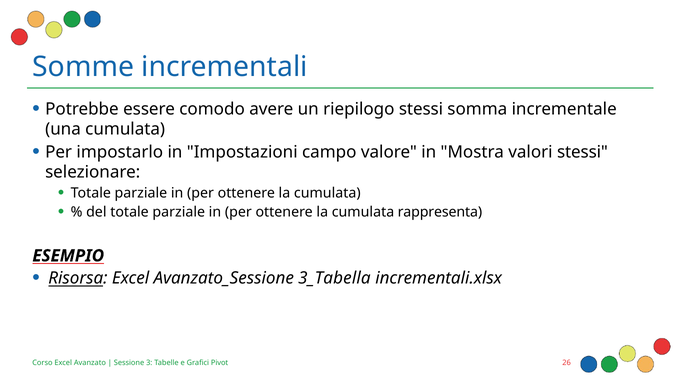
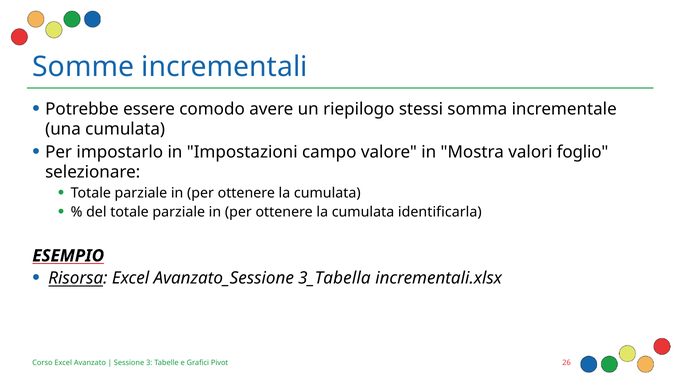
valori stessi: stessi -> foglio (583, 152)
rappresenta: rappresenta -> identificarla (440, 212)
